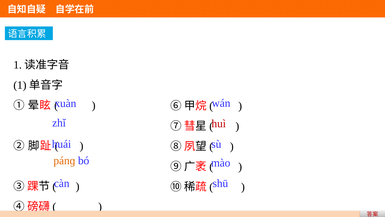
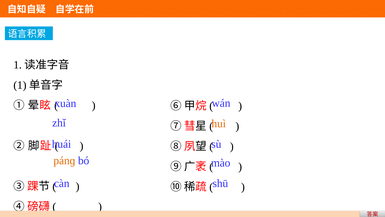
huì colour: red -> orange (219, 123)
